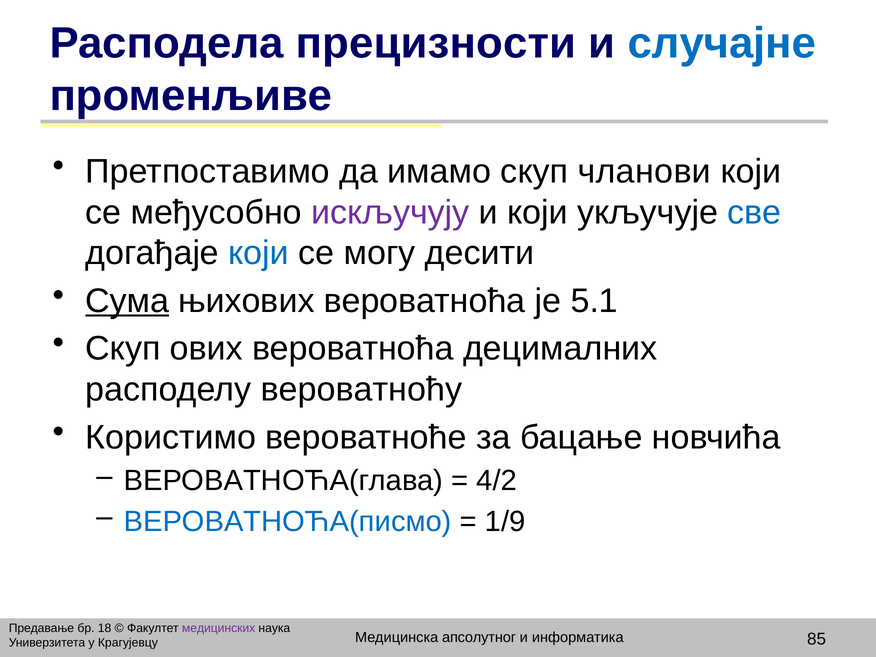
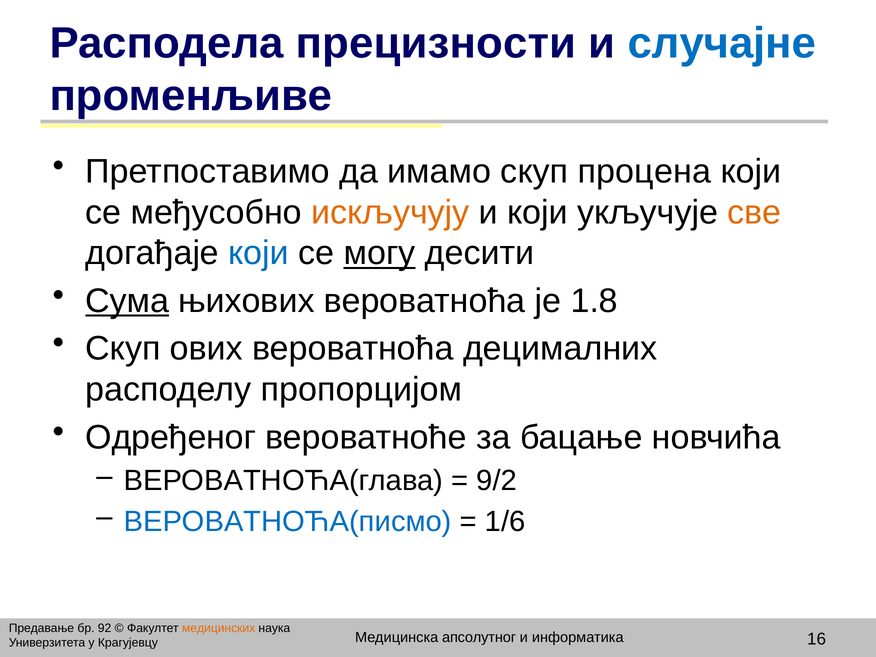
чланови: чланови -> процена (644, 171)
искључују colour: purple -> orange (390, 212)
све colour: blue -> orange (754, 212)
могу underline: none -> present (380, 253)
5.1: 5.1 -> 1.8 (594, 301)
вероватноћу: вероватноћу -> пропорцијом (361, 390)
Користимо: Користимо -> Одређеног (171, 437)
4/2: 4/2 -> 9/2 (497, 481)
1/9: 1/9 -> 1/6 (505, 522)
18: 18 -> 92 (105, 628)
медицинских colour: purple -> orange (219, 628)
85: 85 -> 16 (817, 639)
